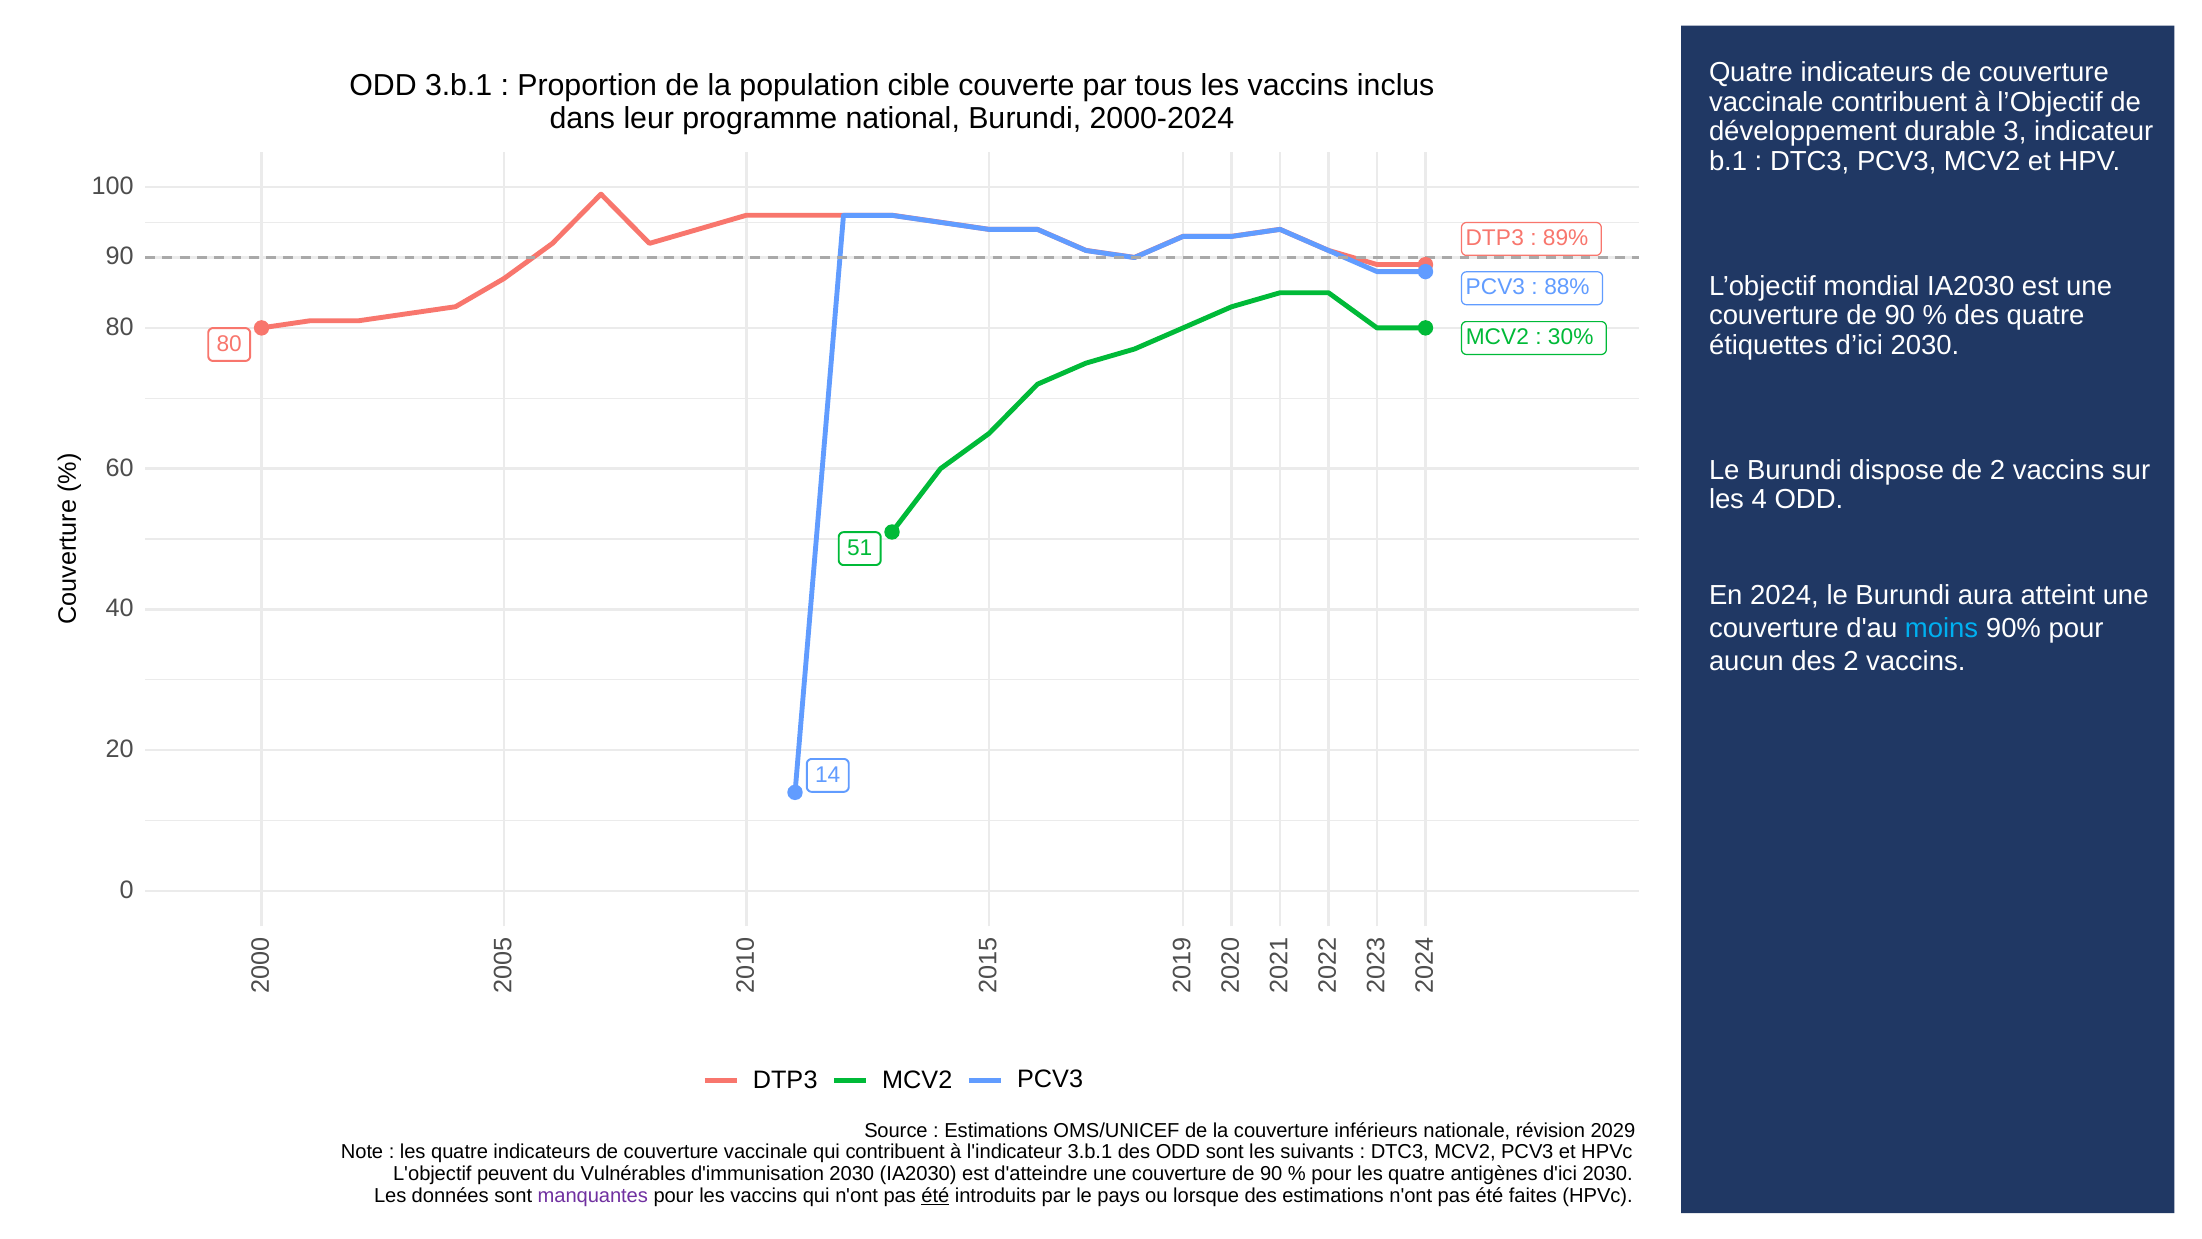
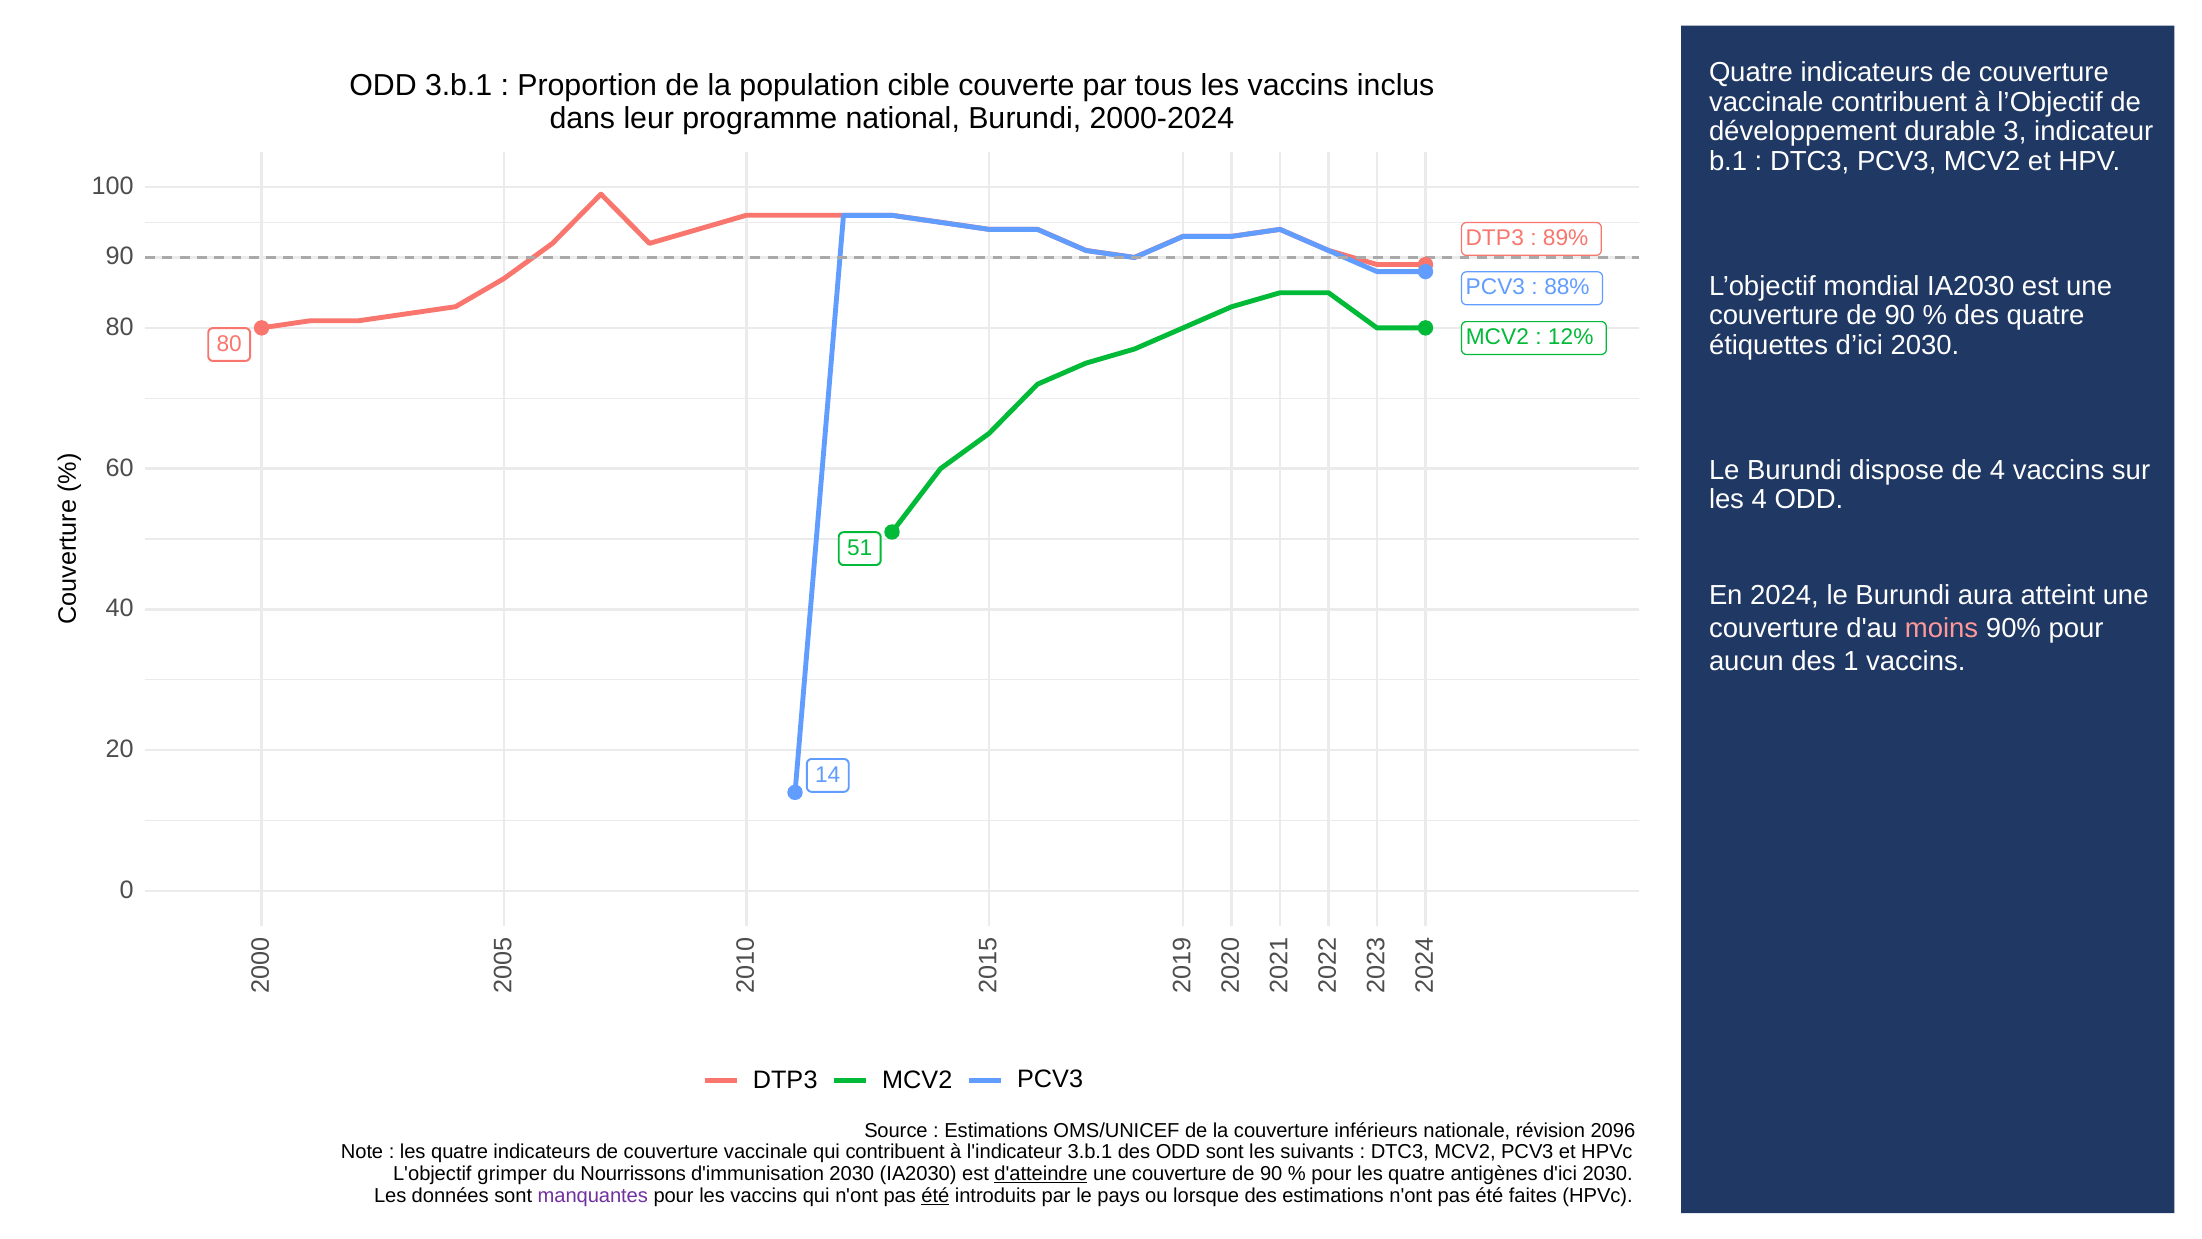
30%: 30% -> 12% (1571, 337)
de 2: 2 -> 4 (1997, 470)
moins colour: light blue -> pink (1942, 628)
des 2: 2 -> 1 (1851, 661)
2029: 2029 -> 2096 (1613, 1130)
peuvent: peuvent -> grimper (512, 1173)
Vulnérables: Vulnérables -> Nourrissons (633, 1173)
d'atteindre underline: none -> present (1041, 1173)
